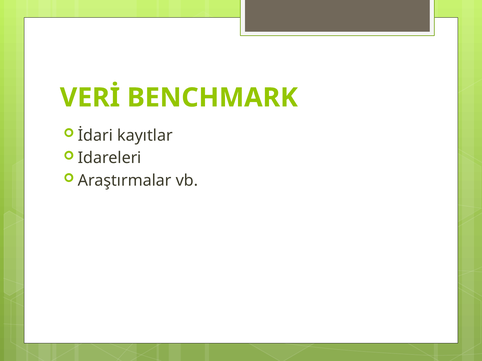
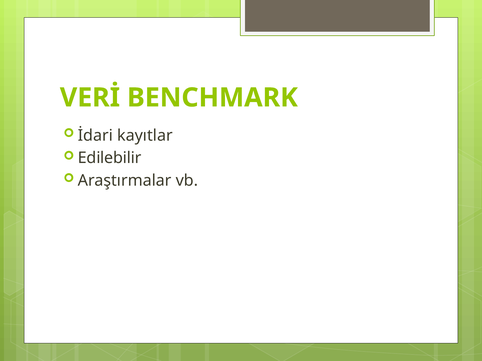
Idareleri: Idareleri -> Edilebilir (110, 158)
